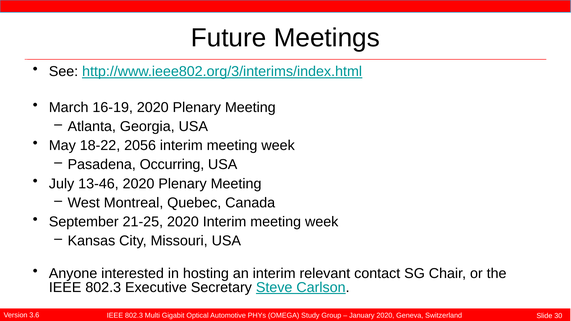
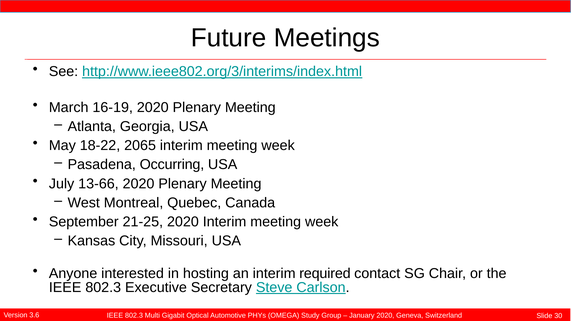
2056: 2056 -> 2065 (140, 146)
13-46: 13-46 -> 13-66 (98, 184)
relevant: relevant -> required (325, 274)
